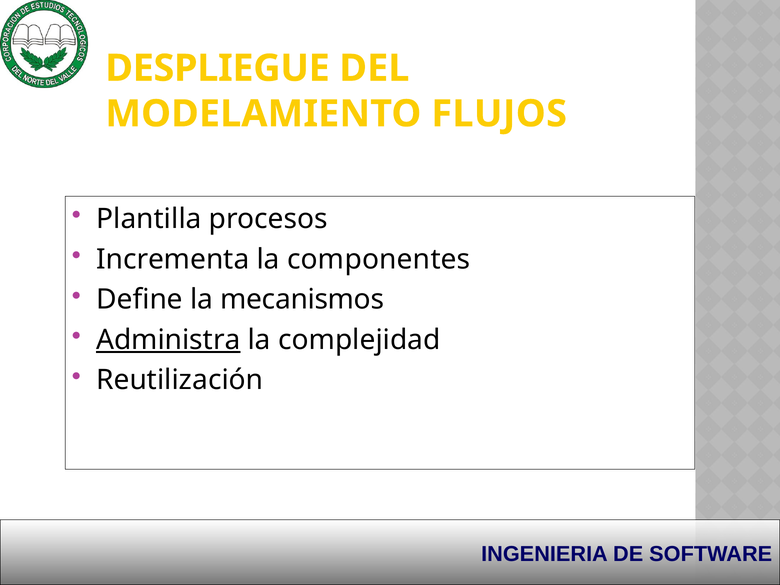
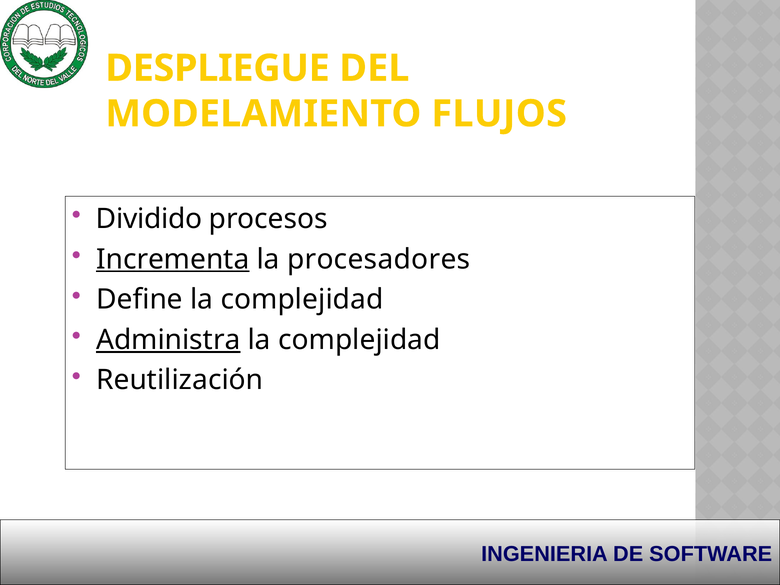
Plantilla: Plantilla -> Dividido (149, 219)
Incrementa underline: none -> present (173, 259)
componentes: componentes -> procesadores (379, 259)
Define la mecanismos: mecanismos -> complejidad (302, 300)
